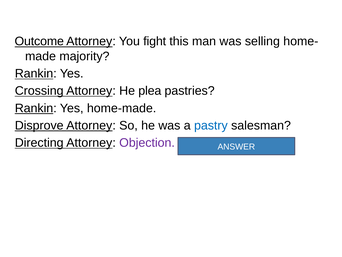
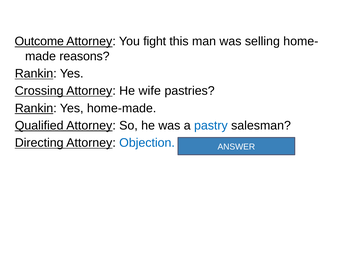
majority: majority -> reasons (84, 56)
plea: plea -> wife (150, 91)
Disprove: Disprove -> Qualified (39, 125)
Objection colour: purple -> blue (147, 143)
